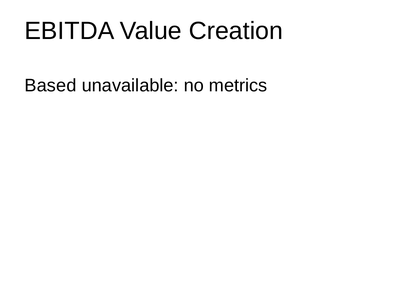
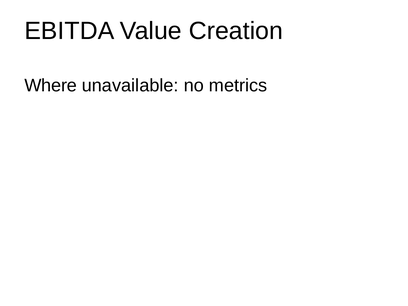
Based: Based -> Where (51, 86)
